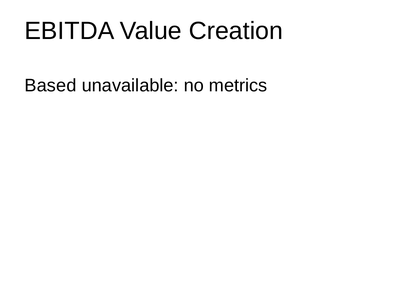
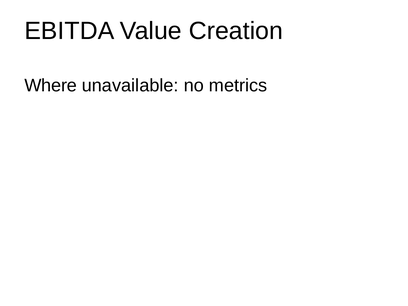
Based: Based -> Where (51, 86)
